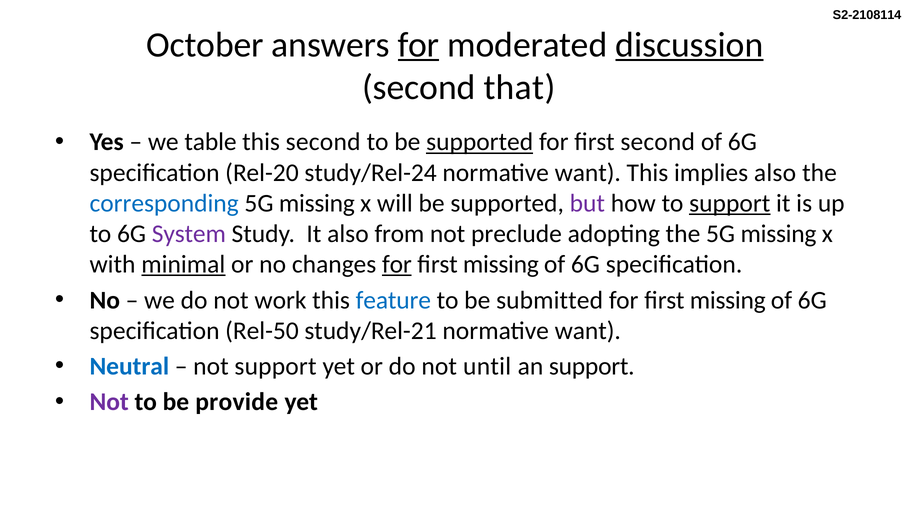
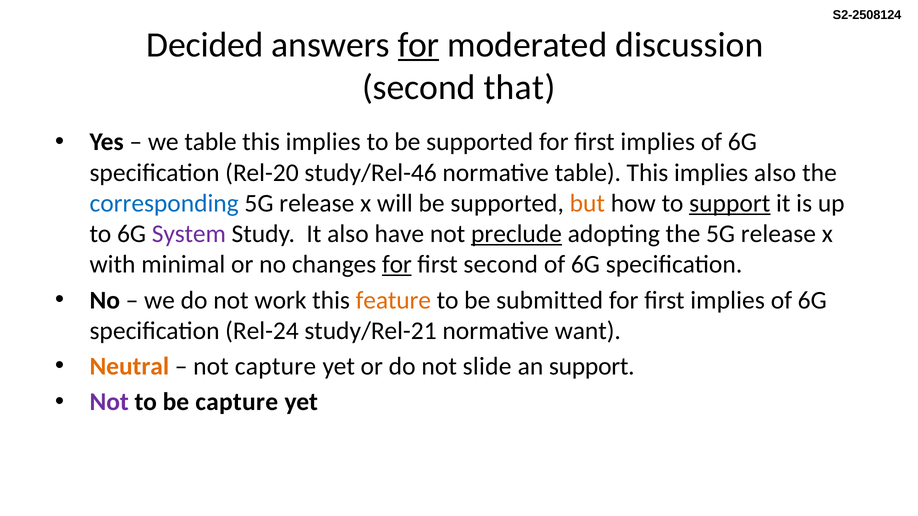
S2-2108114: S2-2108114 -> S2-2508124 (867, 15)
October: October -> Decided (205, 45)
discussion underline: present -> none (689, 45)
second: second -> implies (323, 142)
supported underline: present -> none (480, 142)
second: second -> implies (658, 142)
study/Rel-24: study/Rel-24 -> study/Rel-46 (371, 173)
want: want -> table (588, 173)
missing: missing -> release (317, 203)
but colour: purple -> orange (587, 203)
from: from -> have (399, 234)
preclude underline: none -> present (516, 234)
the 5G missing: missing -> release (778, 234)
minimal underline: present -> none (183, 265)
missing: missing -> second (501, 265)
feature colour: blue -> orange (393, 300)
missing: missing -> implies (728, 300)
Rel-50: Rel-50 -> Rel-24 (262, 331)
Neutral colour: blue -> orange (129, 367)
not support: support -> capture (275, 367)
until: until -> slide (487, 367)
be provide: provide -> capture (237, 402)
